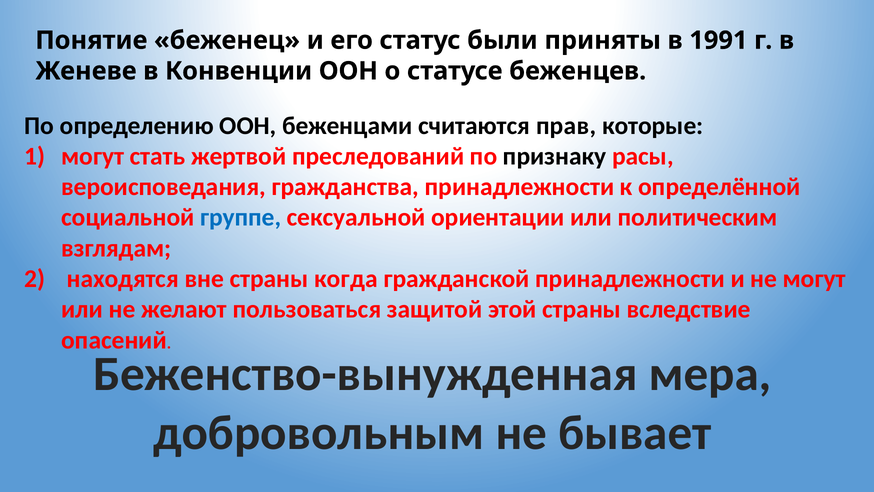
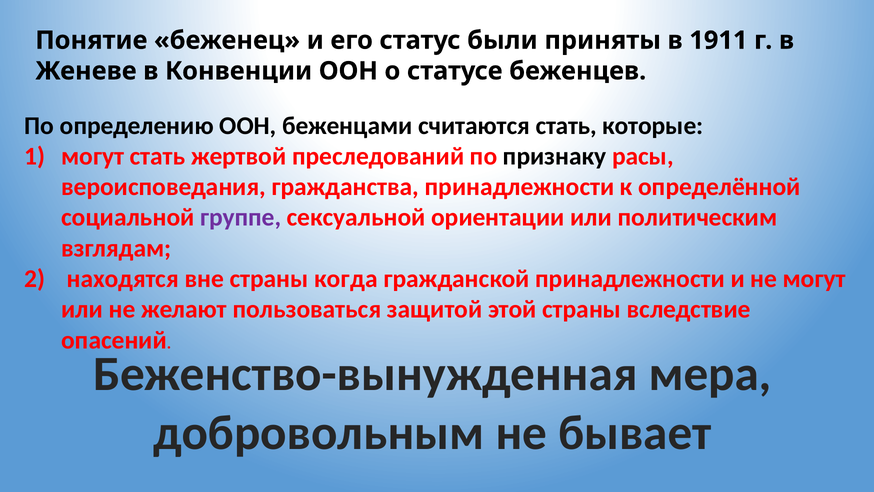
1991: 1991 -> 1911 (718, 40)
считаются прав: прав -> стать (566, 126)
группе colour: blue -> purple (241, 217)
